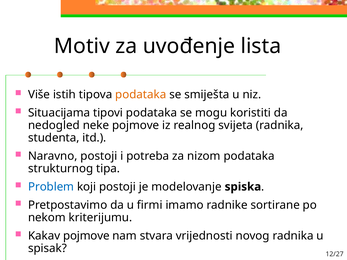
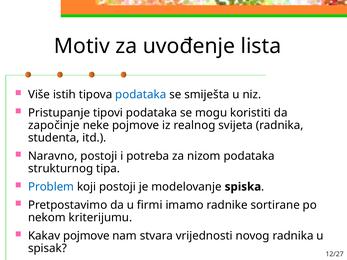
podataka colour: orange -> blue (141, 95)
Situacijama: Situacijama -> Pristupanje (59, 113)
nedogled: nedogled -> započinje (54, 125)
